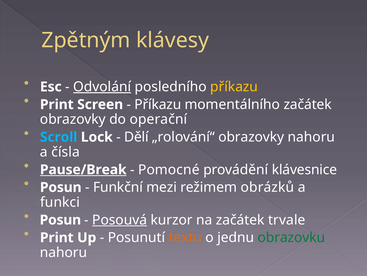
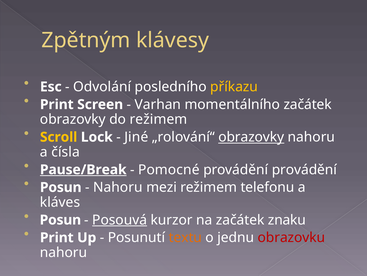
Odvolání underline: present -> none (102, 87)
Příkazu: Příkazu -> Varhan (158, 104)
do operační: operační -> režimem (158, 119)
Scroll colour: light blue -> yellow (59, 137)
Dělí: Dělí -> Jiné (136, 137)
obrazovky underline: none -> present (251, 137)
provádění klávesnice: klávesnice -> provádění (304, 169)
Funkční: Funkční -> Nahoru (118, 187)
obrázků: obrázků -> telefonu (267, 187)
funkci: funkci -> kláves (60, 202)
trvale: trvale -> znaku (287, 219)
obrazovku colour: green -> red (291, 237)
